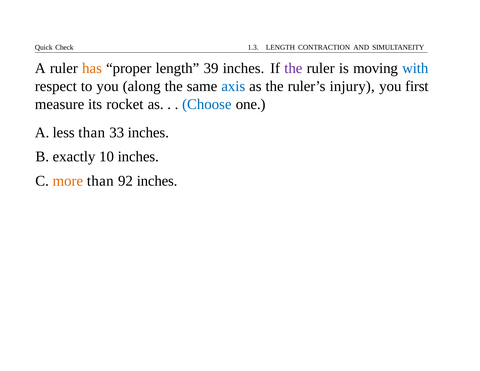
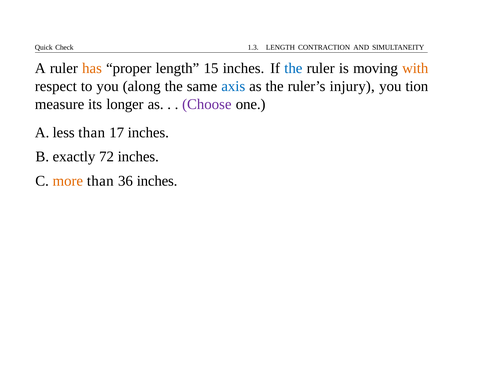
39: 39 -> 15 (211, 68)
the colour: purple -> blue (293, 68)
with colour: blue -> orange (415, 68)
first: first -> tion (417, 86)
rocket: rocket -> longer (125, 104)
Choose colour: blue -> purple (207, 104)
33: 33 -> 17 (117, 132)
10: 10 -> 72 (107, 157)
92: 92 -> 36 (125, 181)
